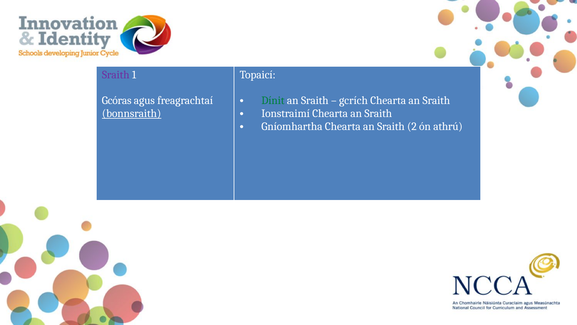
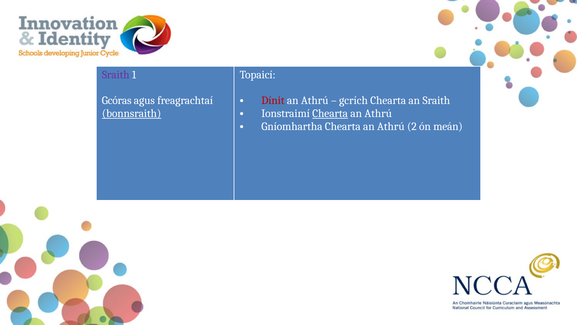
Dínit colour: green -> red (273, 100)
Sraith: Sraith -> Athrú (315, 100)
Chearta underline: none -> present (330, 113)
Sraith: Sraith -> Athrú (378, 113)
Gníomhartha Chearta an Sraith: Sraith -> Athrú (391, 126)
athrú: athrú -> meán (448, 126)
